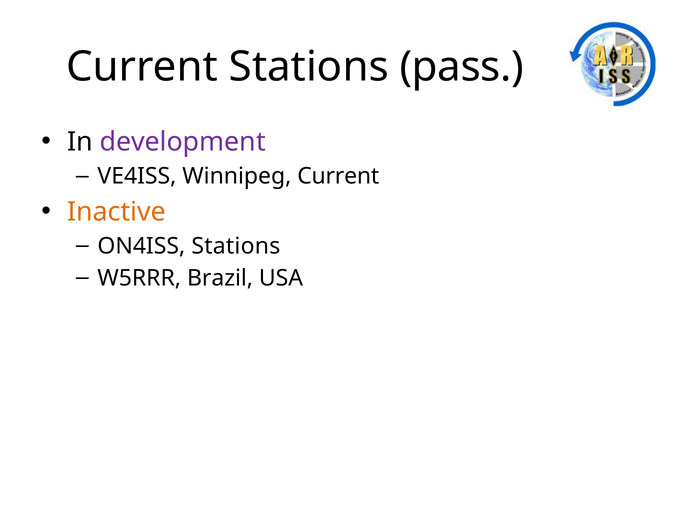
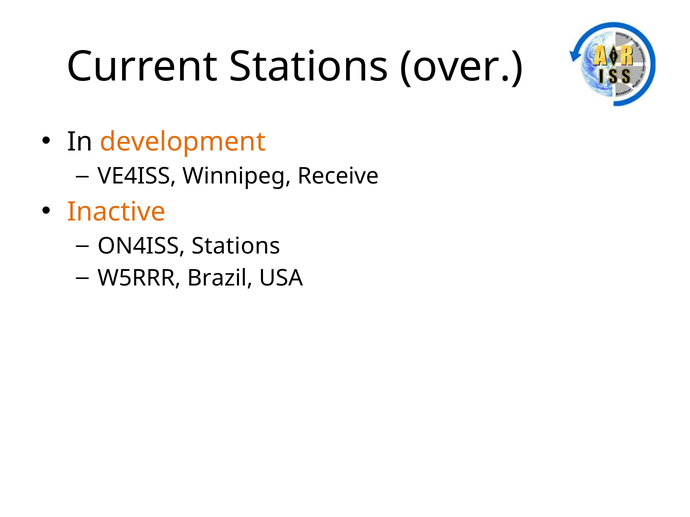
pass: pass -> over (462, 67)
development colour: purple -> orange (183, 142)
Winnipeg Current: Current -> Receive (338, 176)
